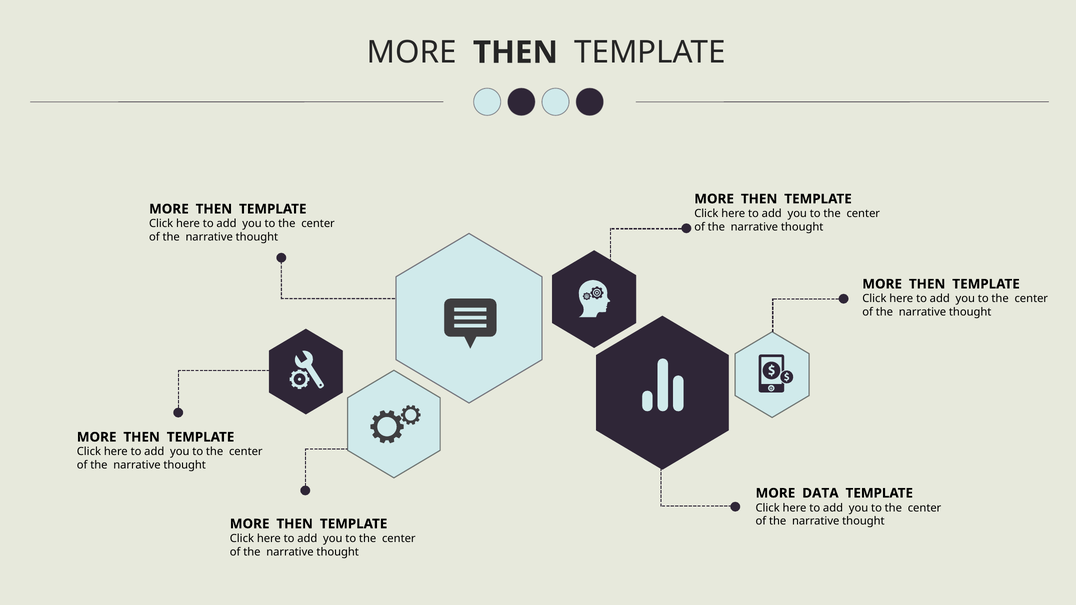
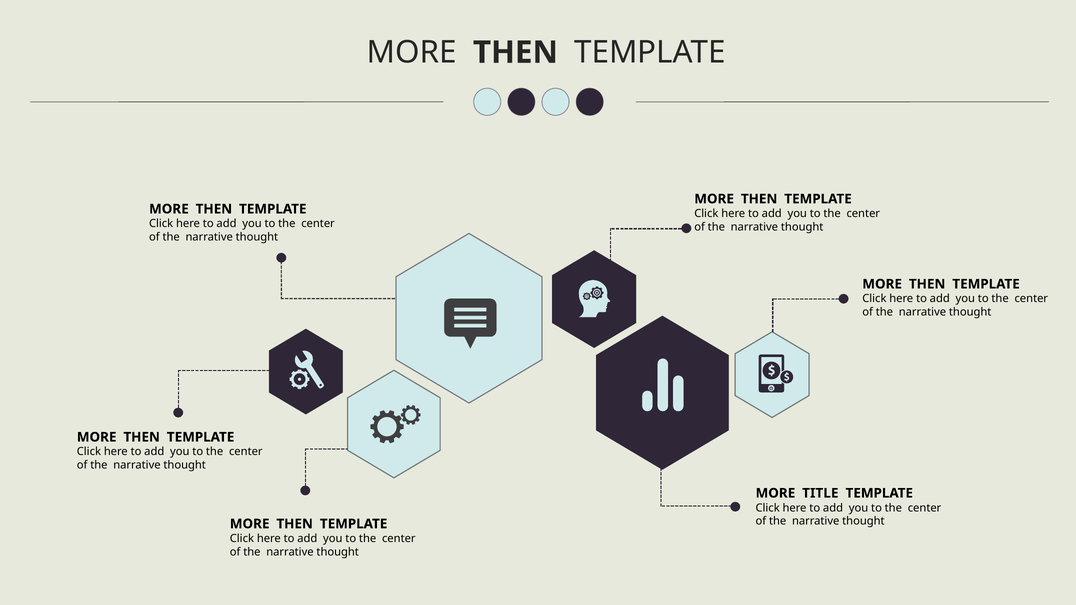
DATA: DATA -> TITLE (820, 493)
